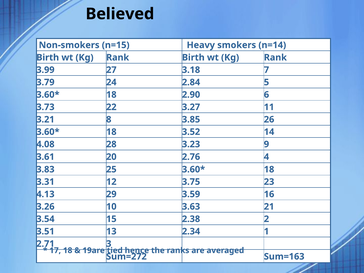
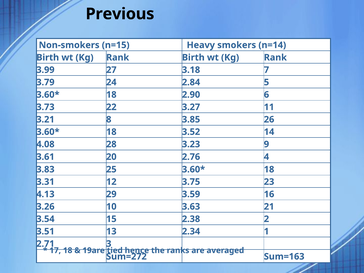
Believed: Believed -> Previous (120, 14)
